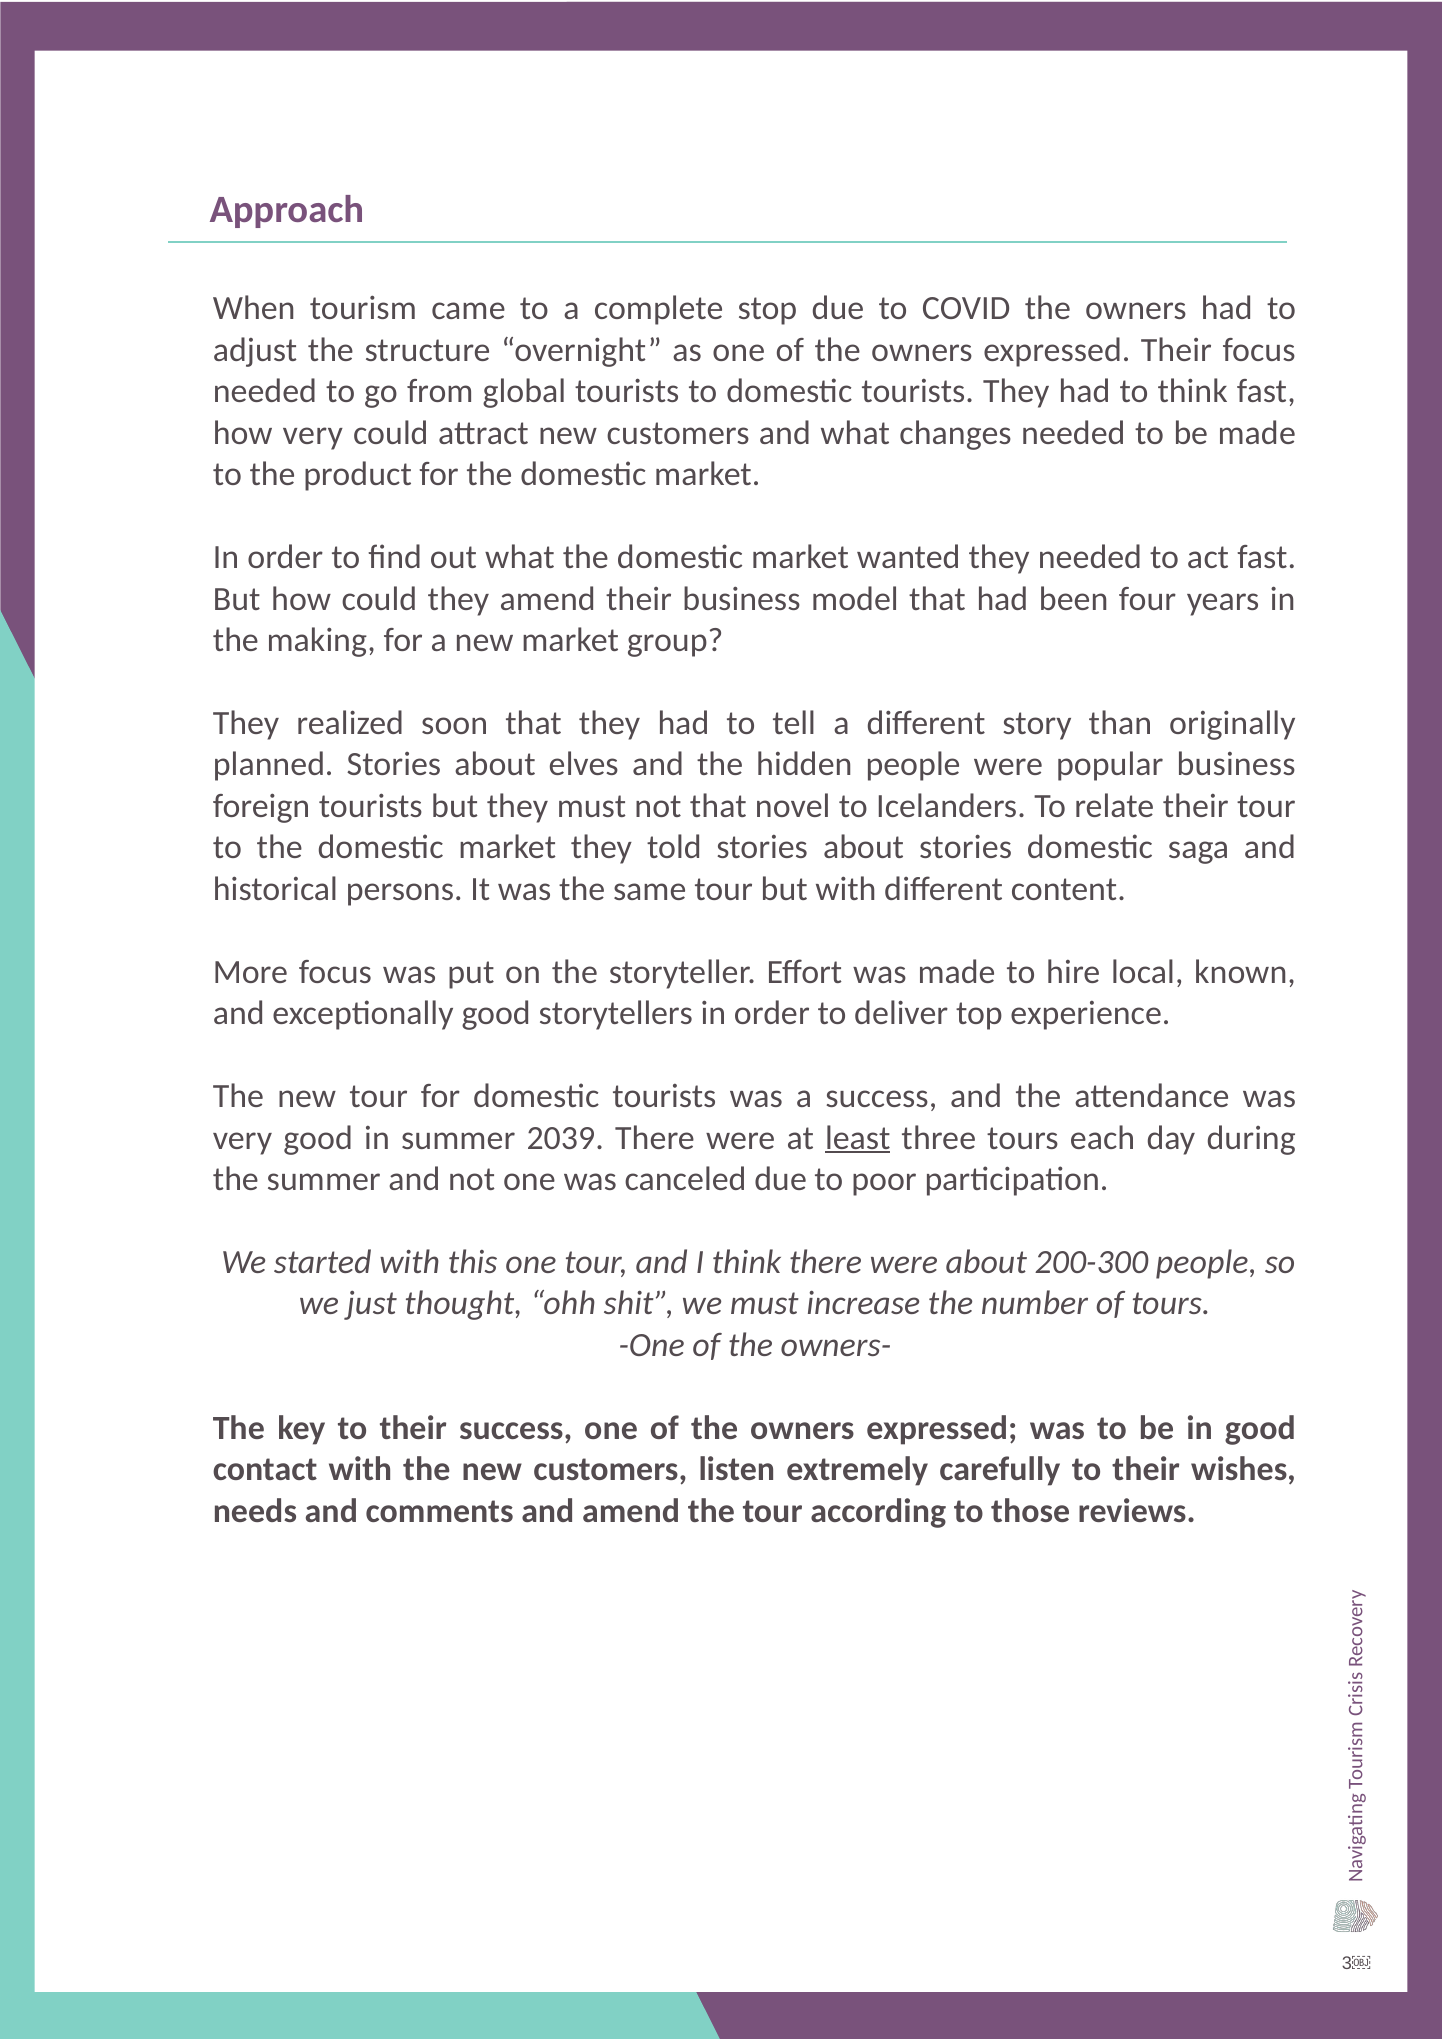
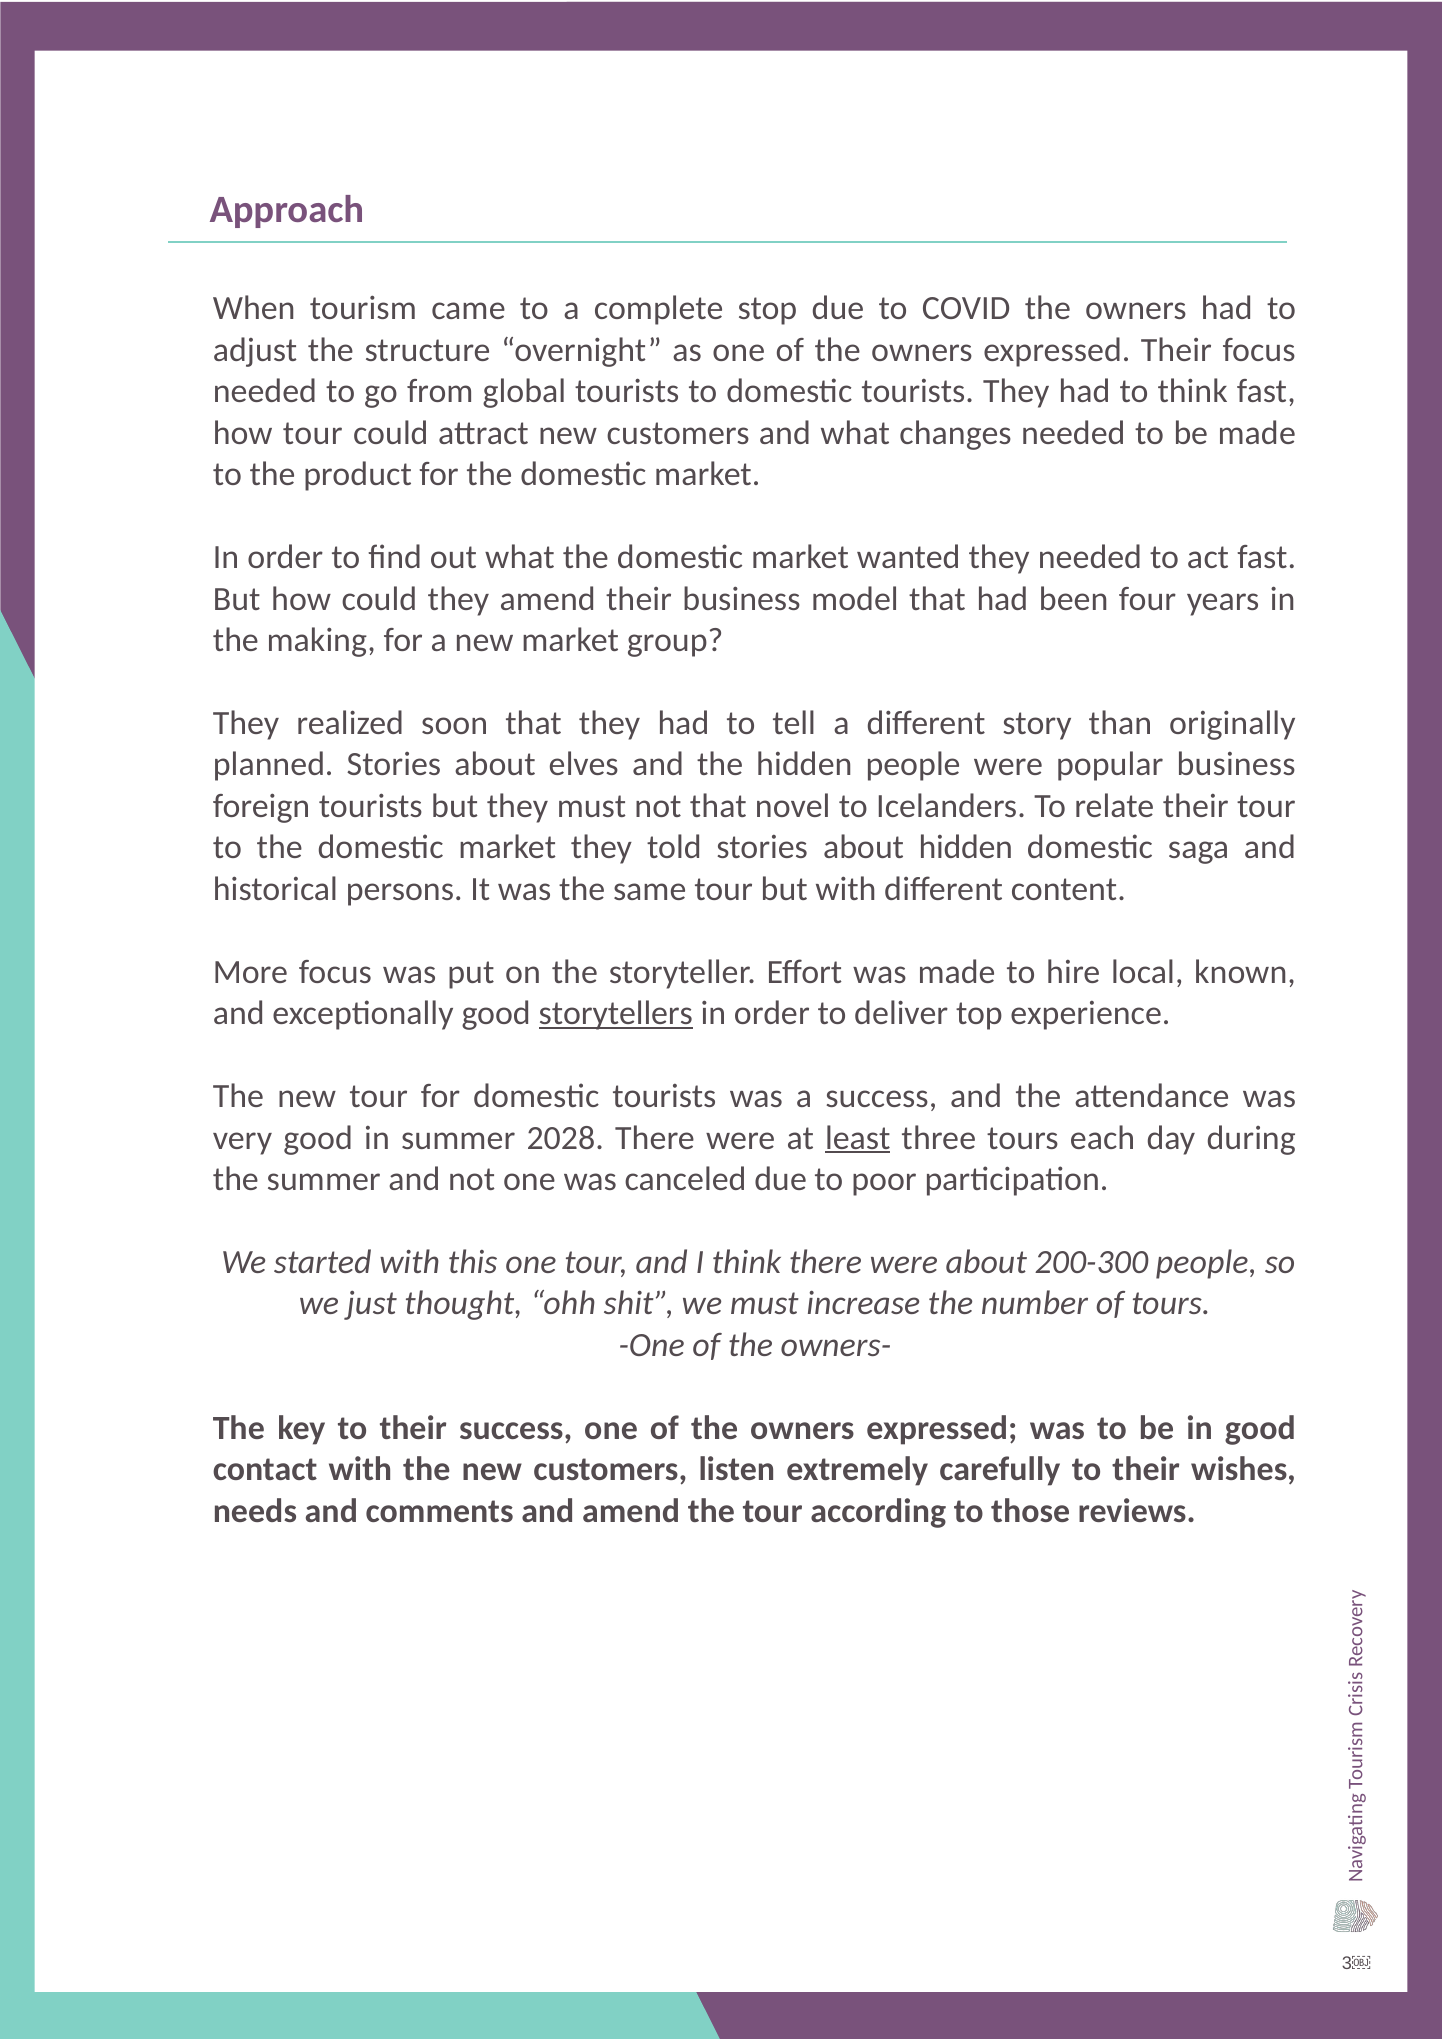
how very: very -> tour (313, 433)
about stories: stories -> hidden (966, 848)
storytellers underline: none -> present (616, 1014)
2039: 2039 -> 2028 (565, 1138)
